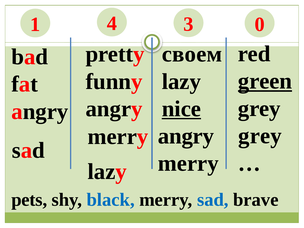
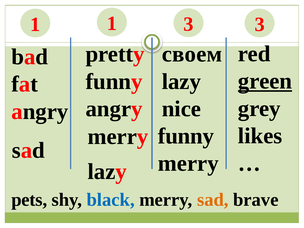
1 4: 4 -> 1 (112, 23)
3 0: 0 -> 3 (260, 24)
nice underline: present -> none (181, 109)
grey: grey -> likes (260, 136)
angry: angry -> funny (186, 136)
sad colour: blue -> orange (213, 200)
